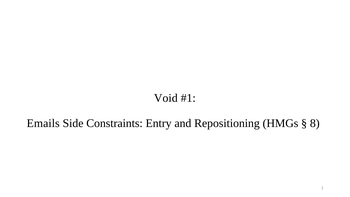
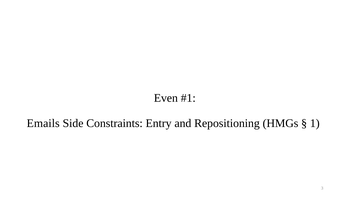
Void: Void -> Even (166, 98)
8: 8 -> 1 (315, 123)
